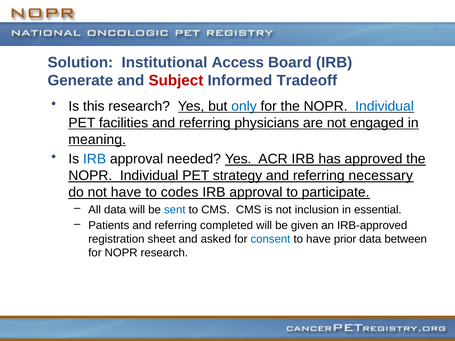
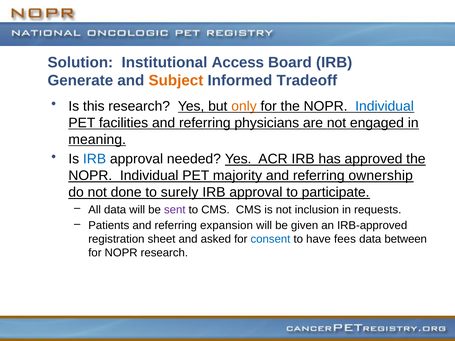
Subject colour: red -> orange (176, 81)
only colour: blue -> orange (244, 106)
strategy: strategy -> majority (237, 176)
necessary: necessary -> ownership (381, 176)
not have: have -> done (126, 193)
codes: codes -> surely (180, 193)
sent colour: blue -> purple (175, 210)
essential: essential -> requests (378, 210)
completed: completed -> expansion (227, 226)
prior: prior -> fees (345, 239)
